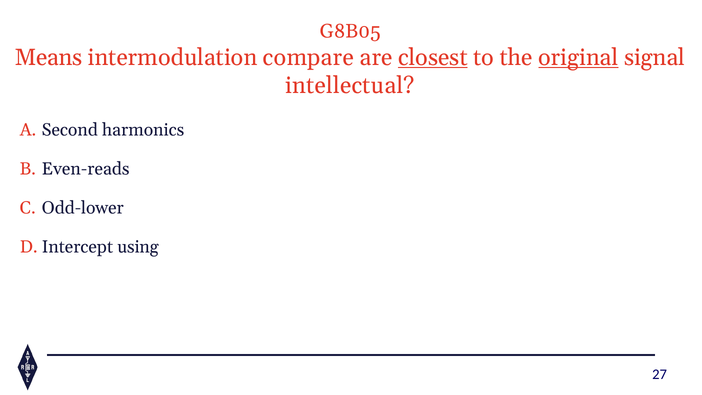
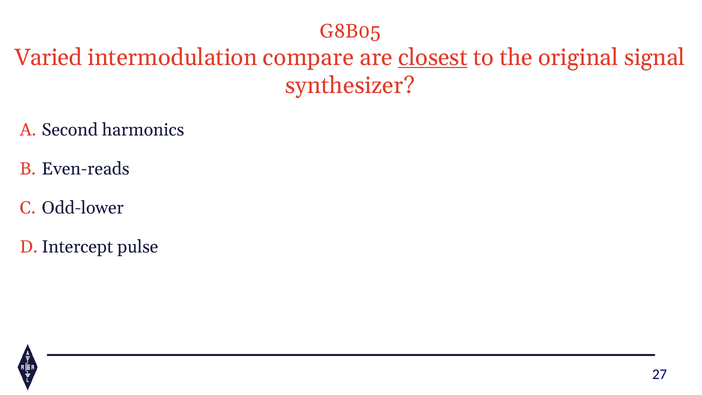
Means: Means -> Varied (49, 57)
original underline: present -> none (578, 57)
intellectual: intellectual -> synthesizer (350, 85)
using: using -> pulse (138, 247)
